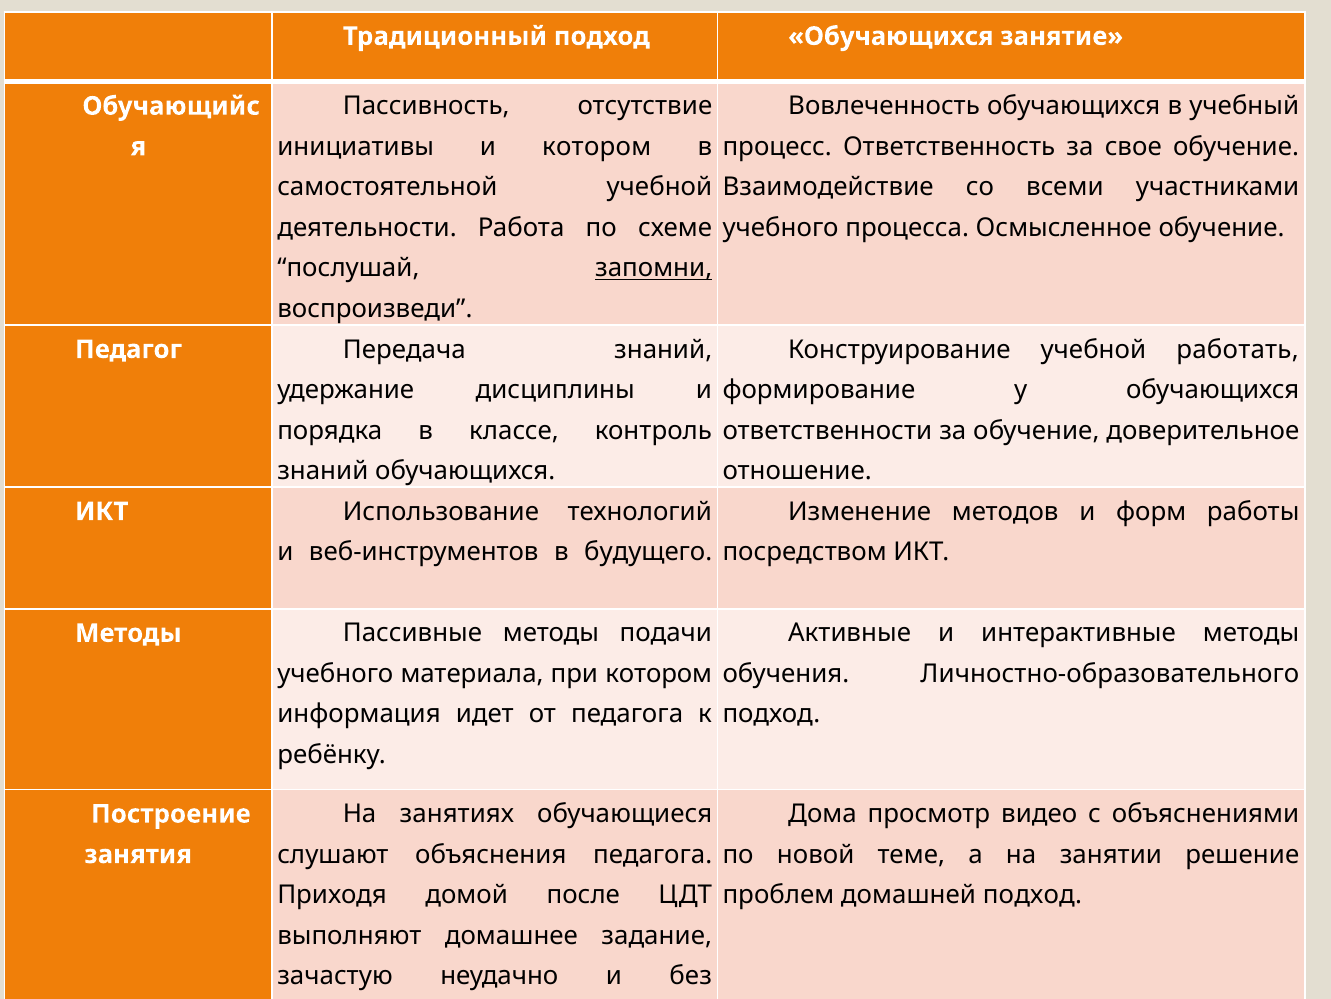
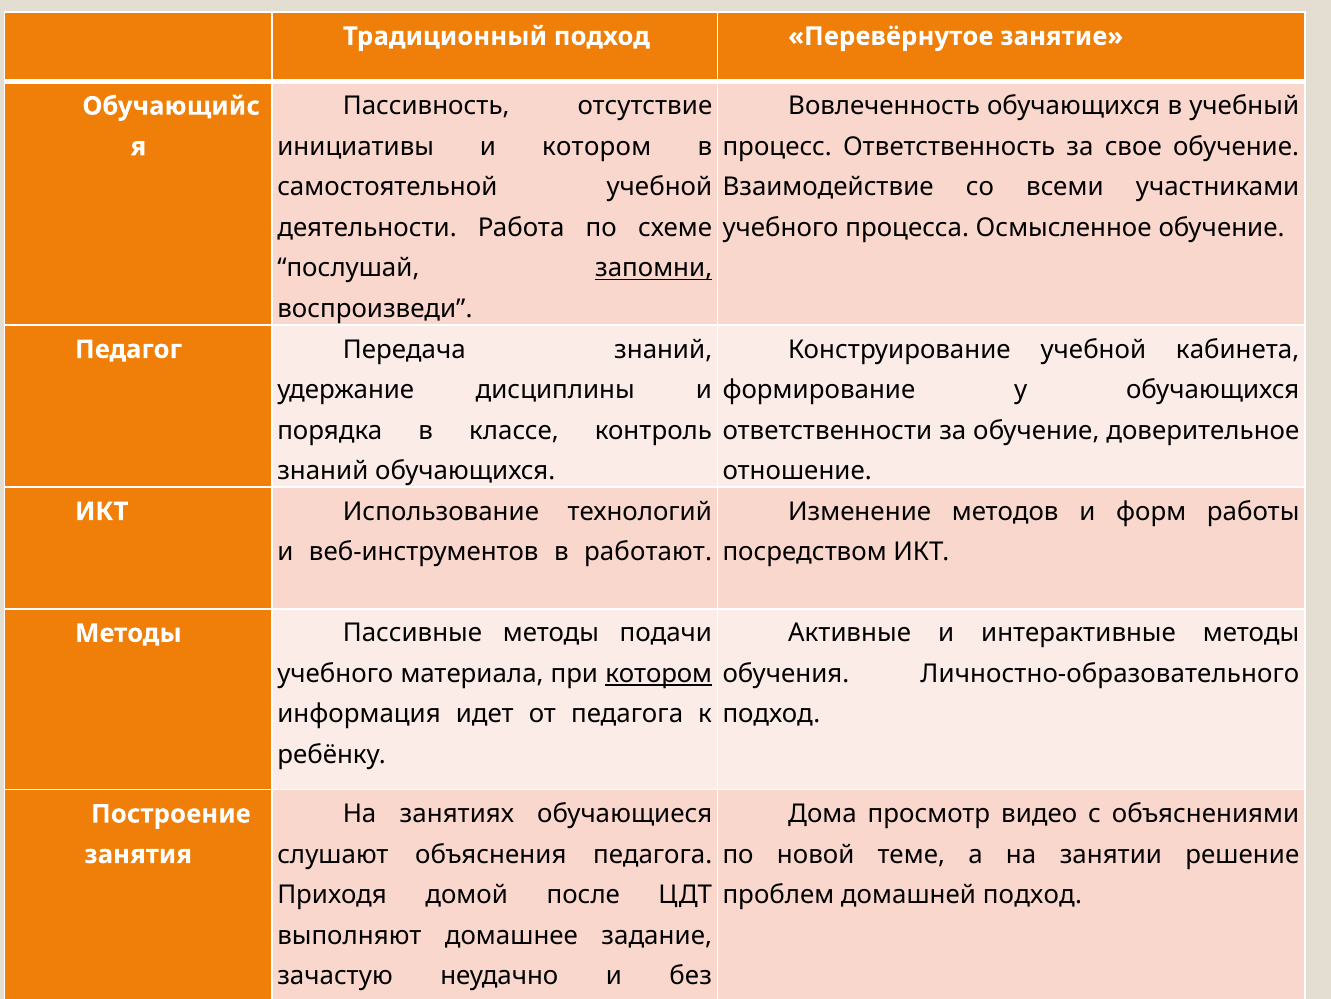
подход Обучающихся: Обучающихся -> Перевёрнутое (891, 36)
работать: работать -> кабинета (1238, 349)
будущего: будущего -> работают (648, 552)
котором underline: none -> present (659, 673)
